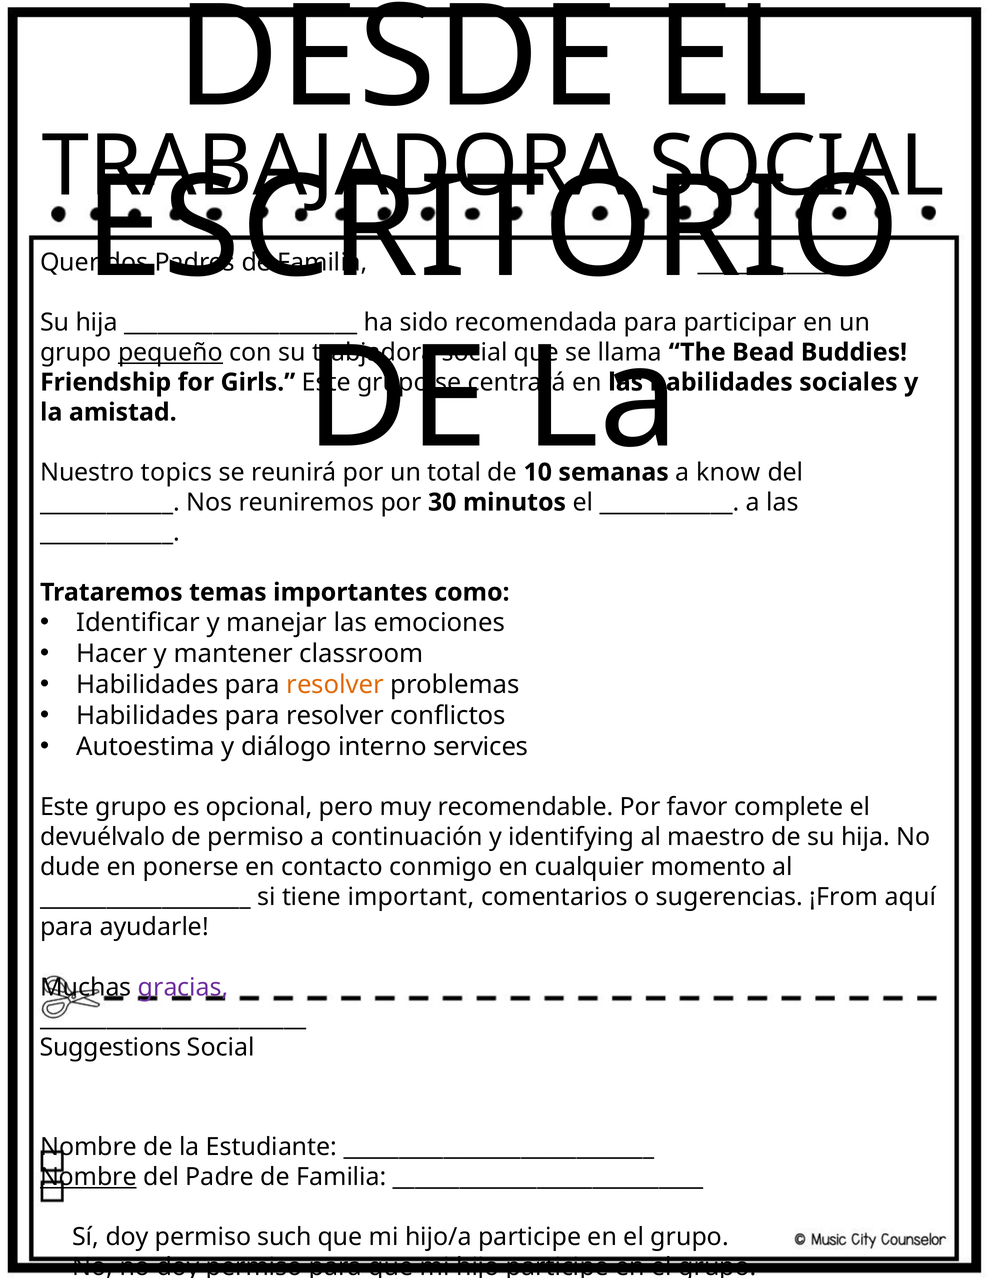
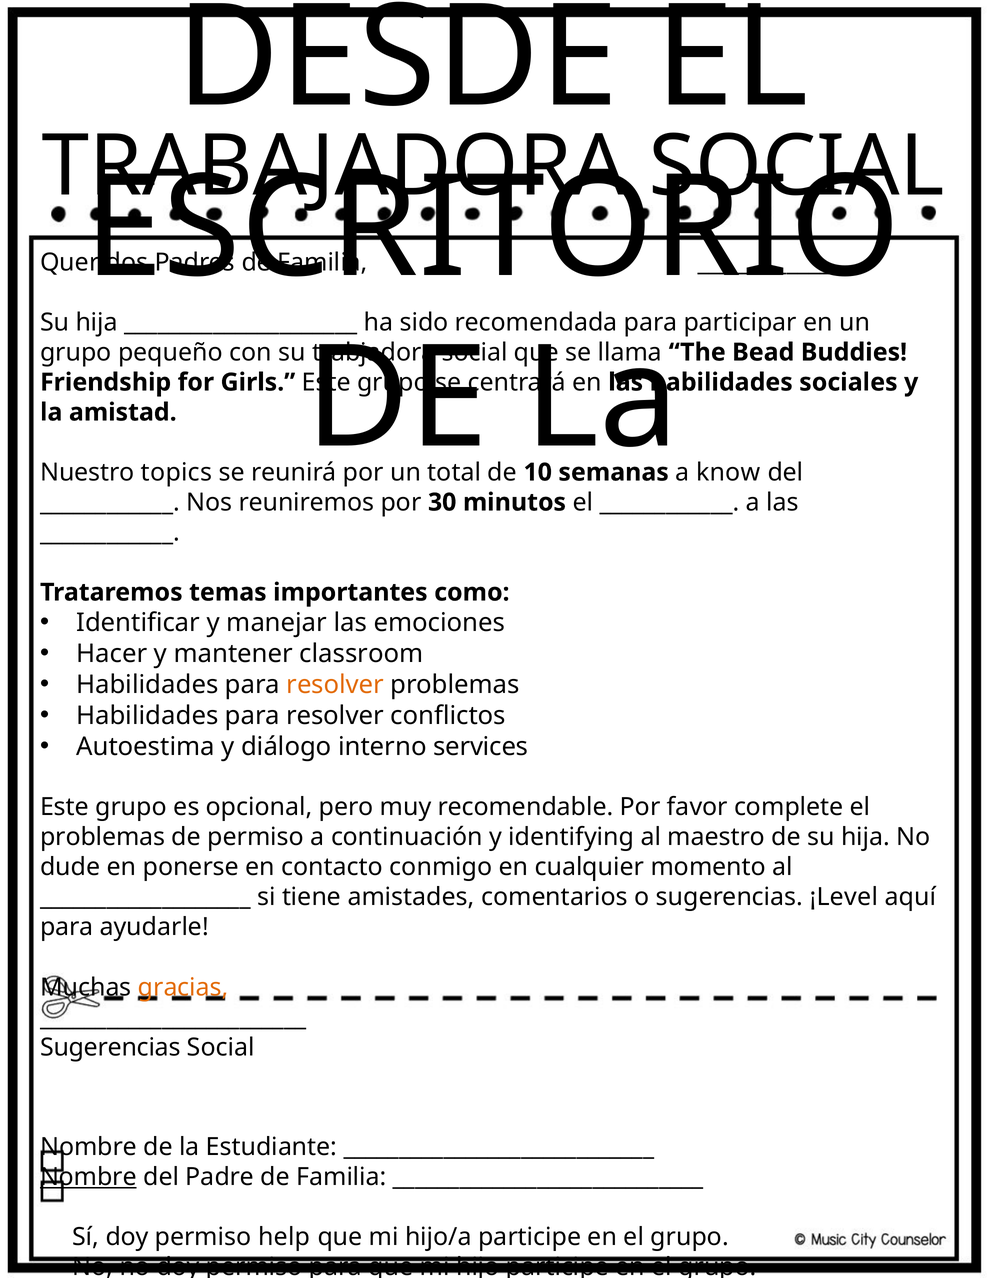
pequeño underline: present -> none (170, 352)
devuélvalo: devuélvalo -> problemas (103, 837)
important: important -> amistades (411, 897)
¡From: ¡From -> ¡Level (844, 897)
gracias colour: purple -> orange (183, 987)
Suggestions: Suggestions -> Sugerencias (110, 1047)
such: such -> help (284, 1236)
